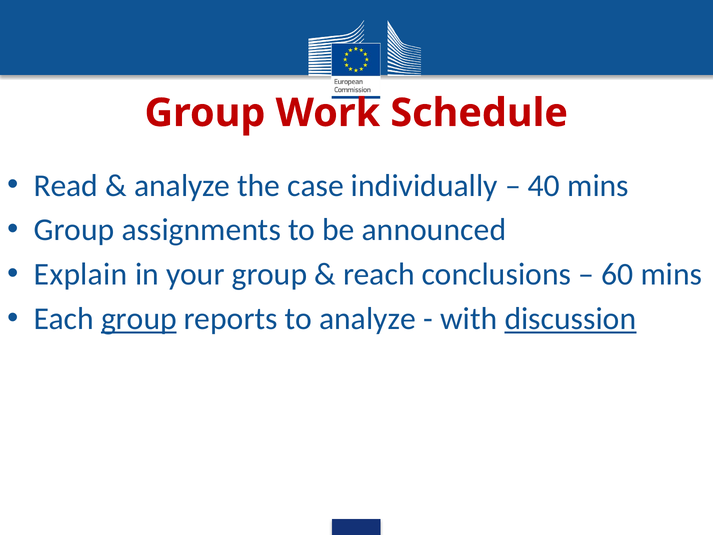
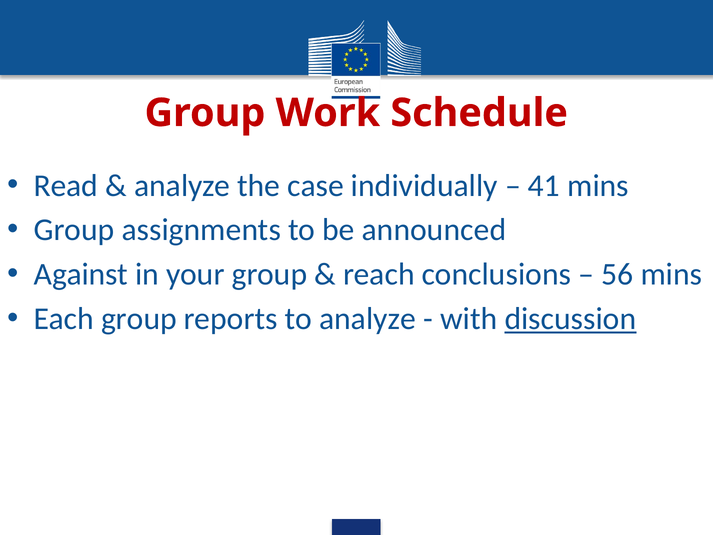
40: 40 -> 41 (544, 186)
Explain: Explain -> Against (81, 274)
60: 60 -> 56 (617, 274)
group underline: present -> none (139, 319)
